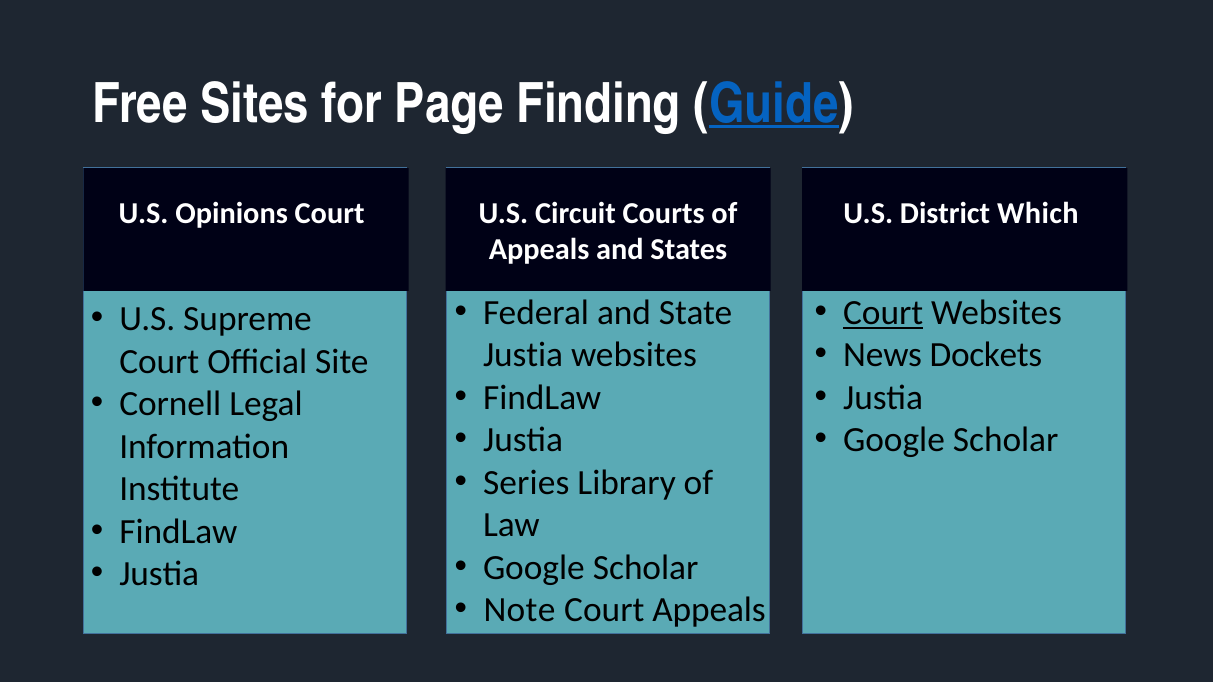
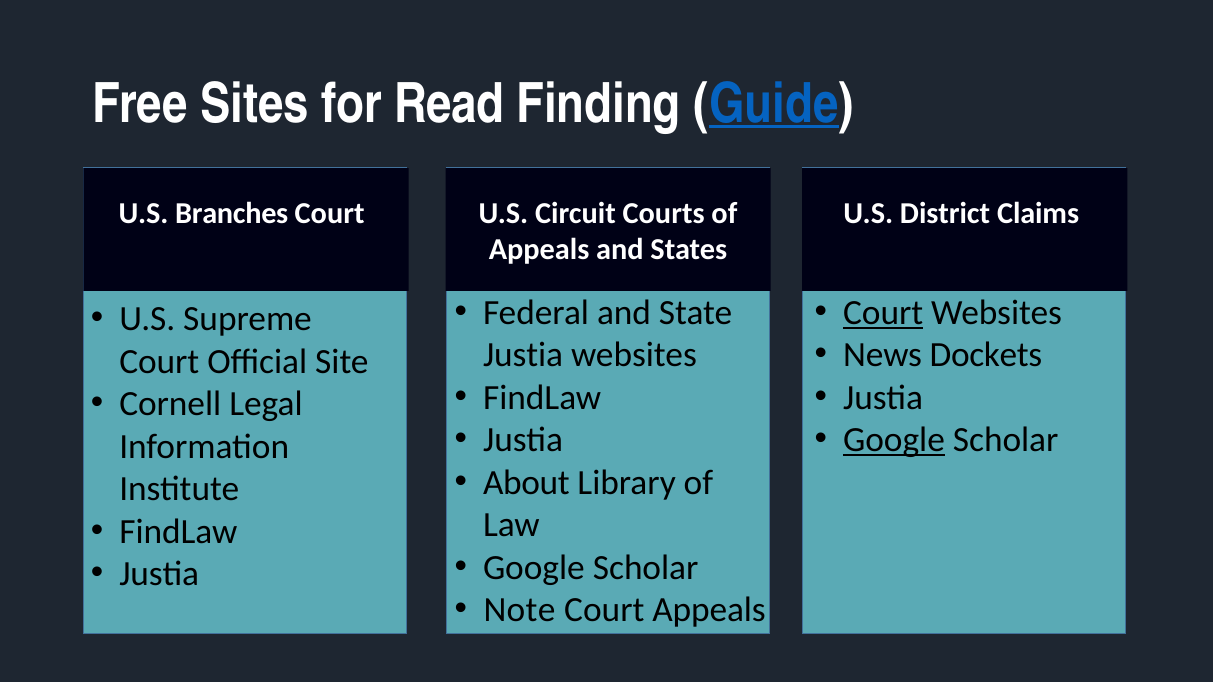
Page: Page -> Read (449, 104)
Opinions: Opinions -> Branches (232, 213)
Which: Which -> Claims (1038, 213)
Google underline: none -> present (894, 440)
Series: Series -> About (526, 483)
